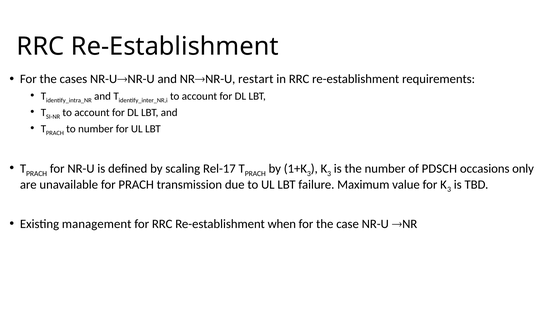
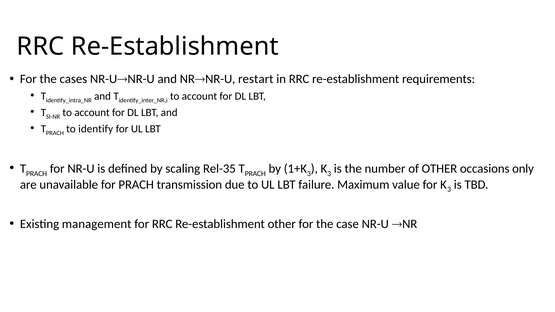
to number: number -> identify (96, 129)
Rel-17: Rel-17 -> Rel-35 (219, 169)
of PDSCH: PDSCH -> OTHER (439, 169)
Re-establishment when: when -> other (282, 224)
